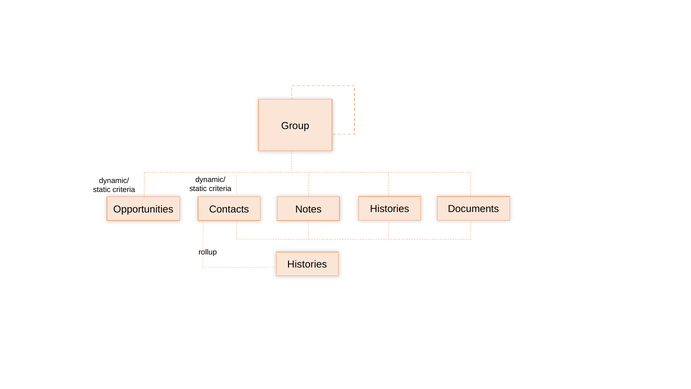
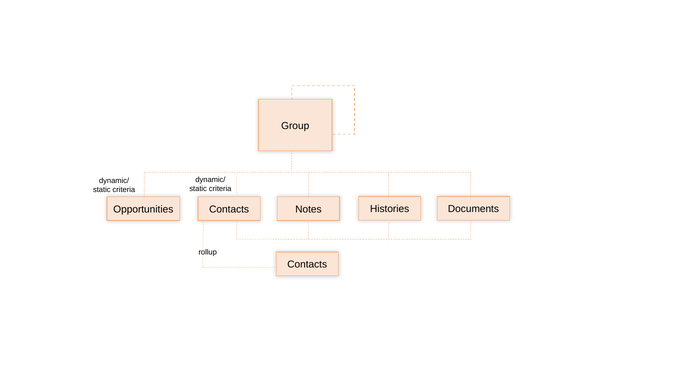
Histories: Histories -> Contacts (307, 264)
